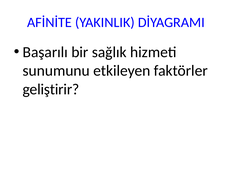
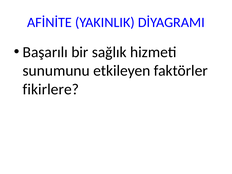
geliştirir: geliştirir -> fikirlere (51, 89)
